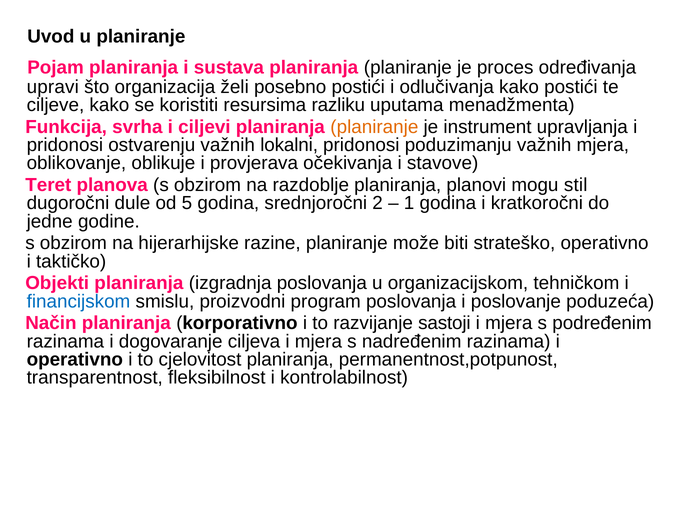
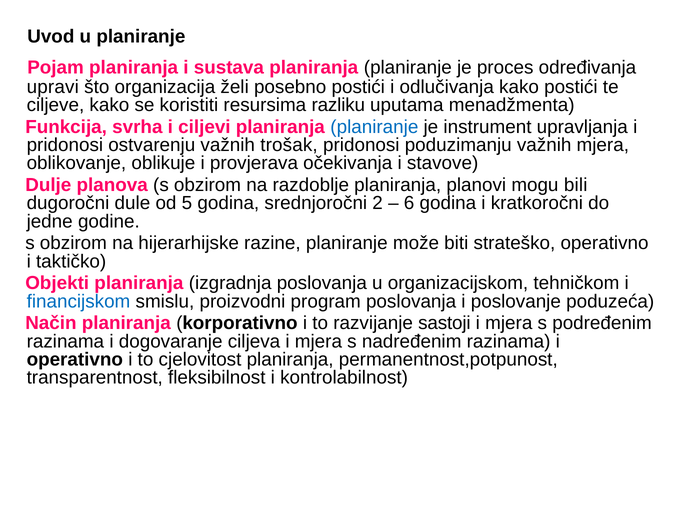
planiranje colour: orange -> blue (374, 127)
lokalni: lokalni -> trošak (289, 145)
Teret: Teret -> Dulje (48, 185)
stil: stil -> bili (576, 185)
1: 1 -> 6 (409, 203)
